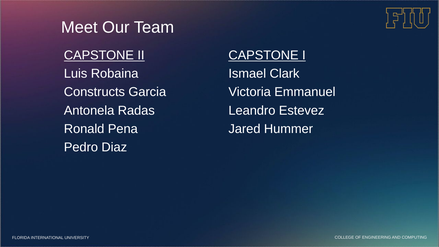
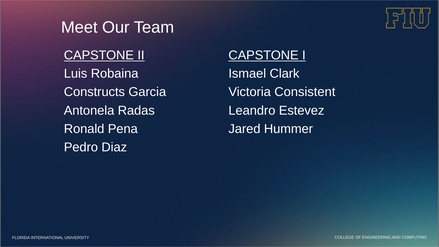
Emmanuel: Emmanuel -> Consistent (305, 92)
